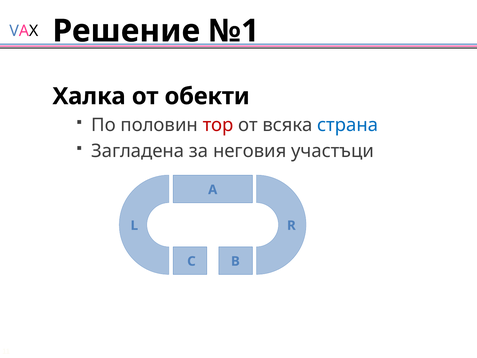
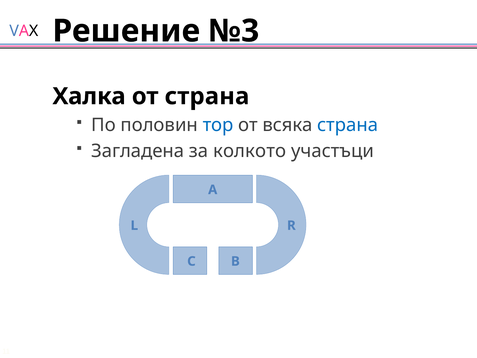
№1: №1 -> №3 (234, 31)
от обекти: обекти -> страна (207, 96)
тор colour: red -> blue (218, 125)
неговия: неговия -> колкото (250, 151)
